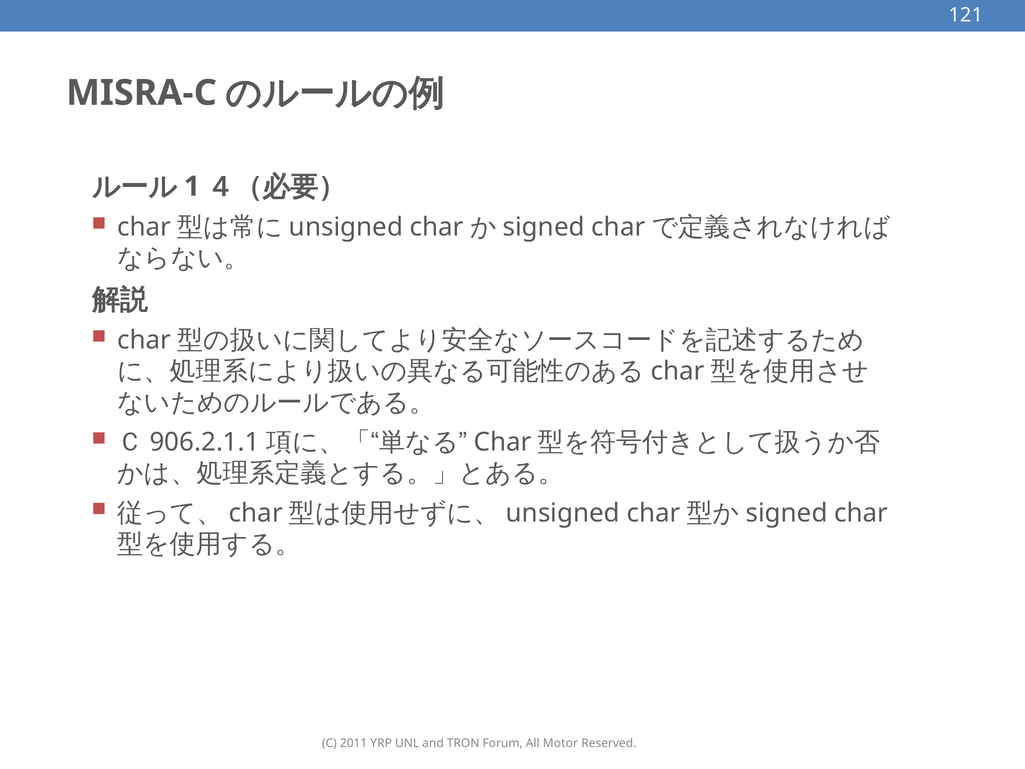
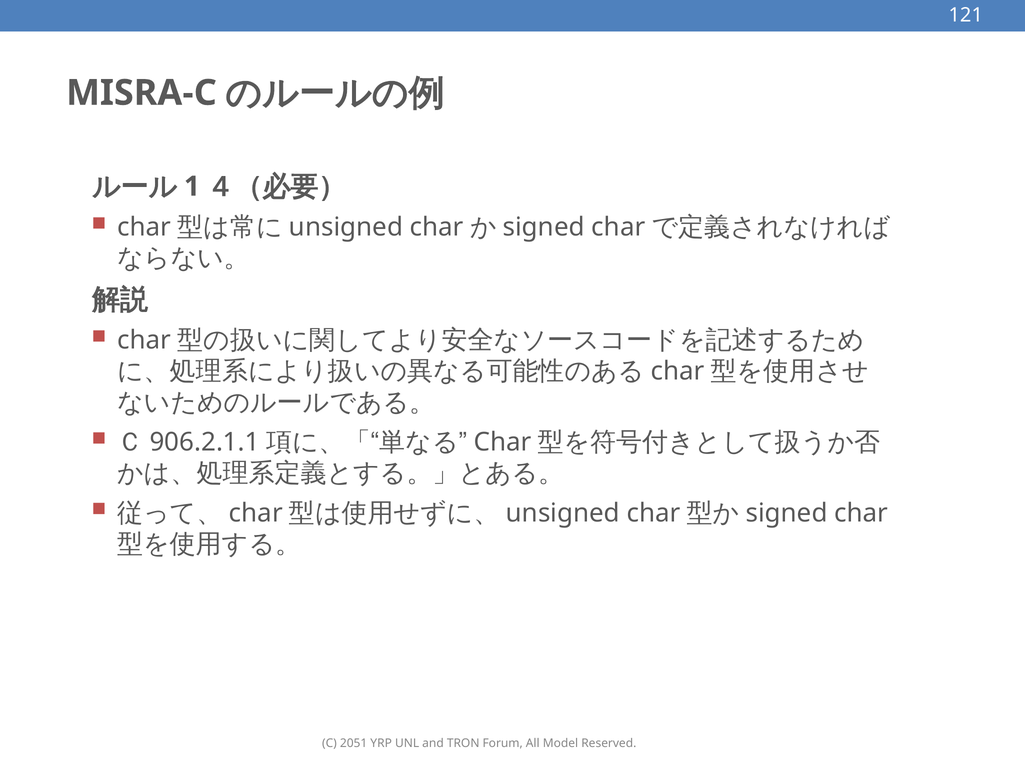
2011: 2011 -> 2051 (354, 743)
Motor: Motor -> Model (560, 743)
